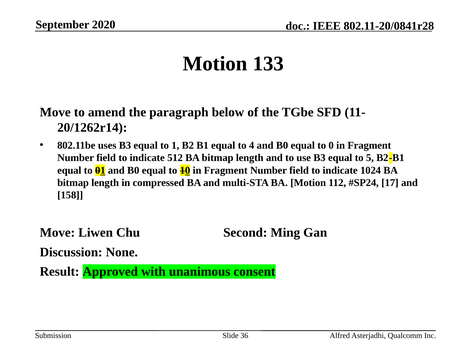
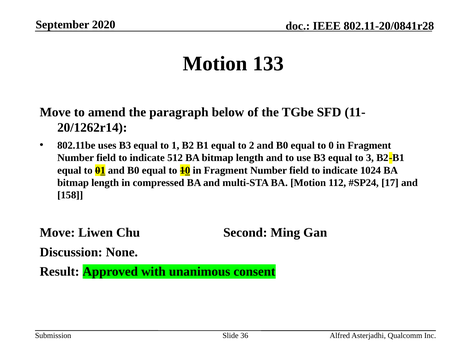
4: 4 -> 2 (252, 146)
5: 5 -> 3 (370, 158)
